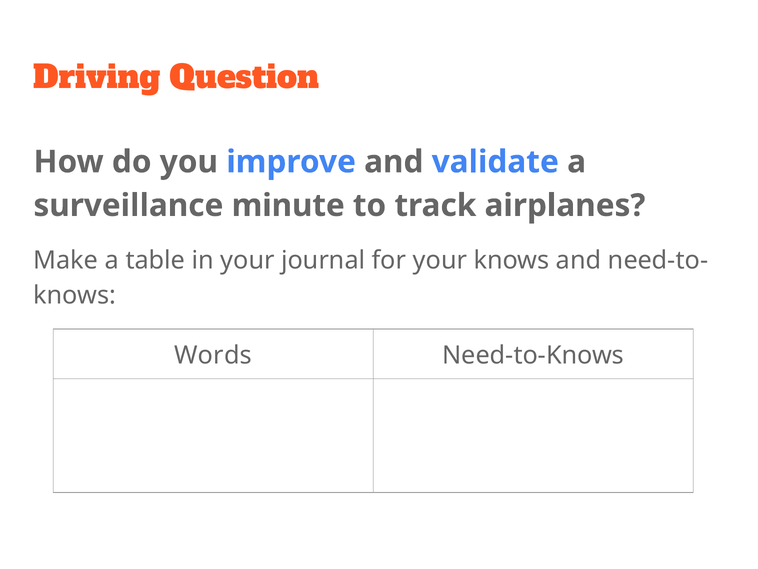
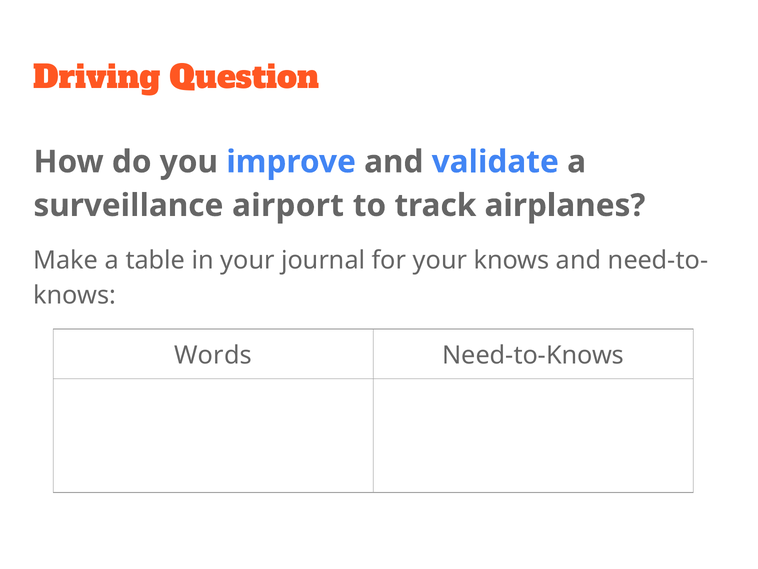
minute: minute -> airport (288, 205)
